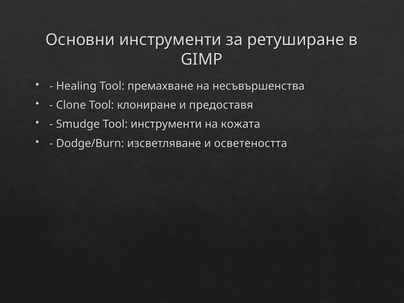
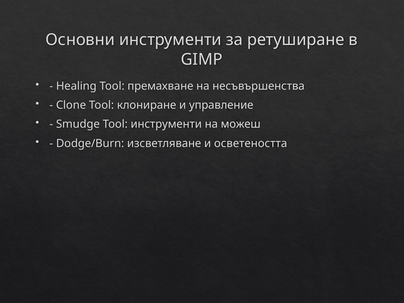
предоставя: предоставя -> управление (221, 105)
кожата: кожата -> можеш (241, 124)
